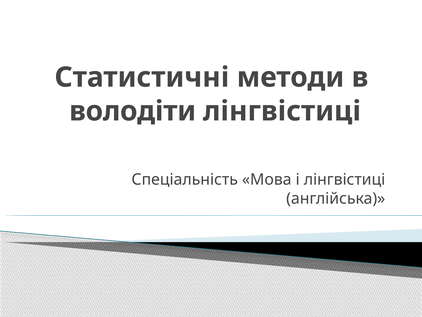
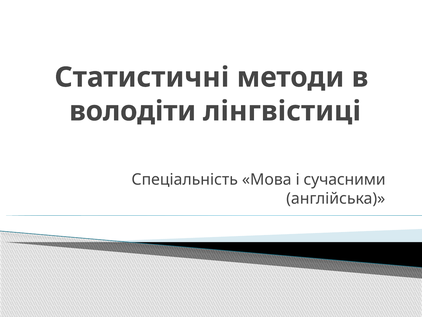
і лінгвістиці: лінгвістиці -> сучасними (345, 179)
